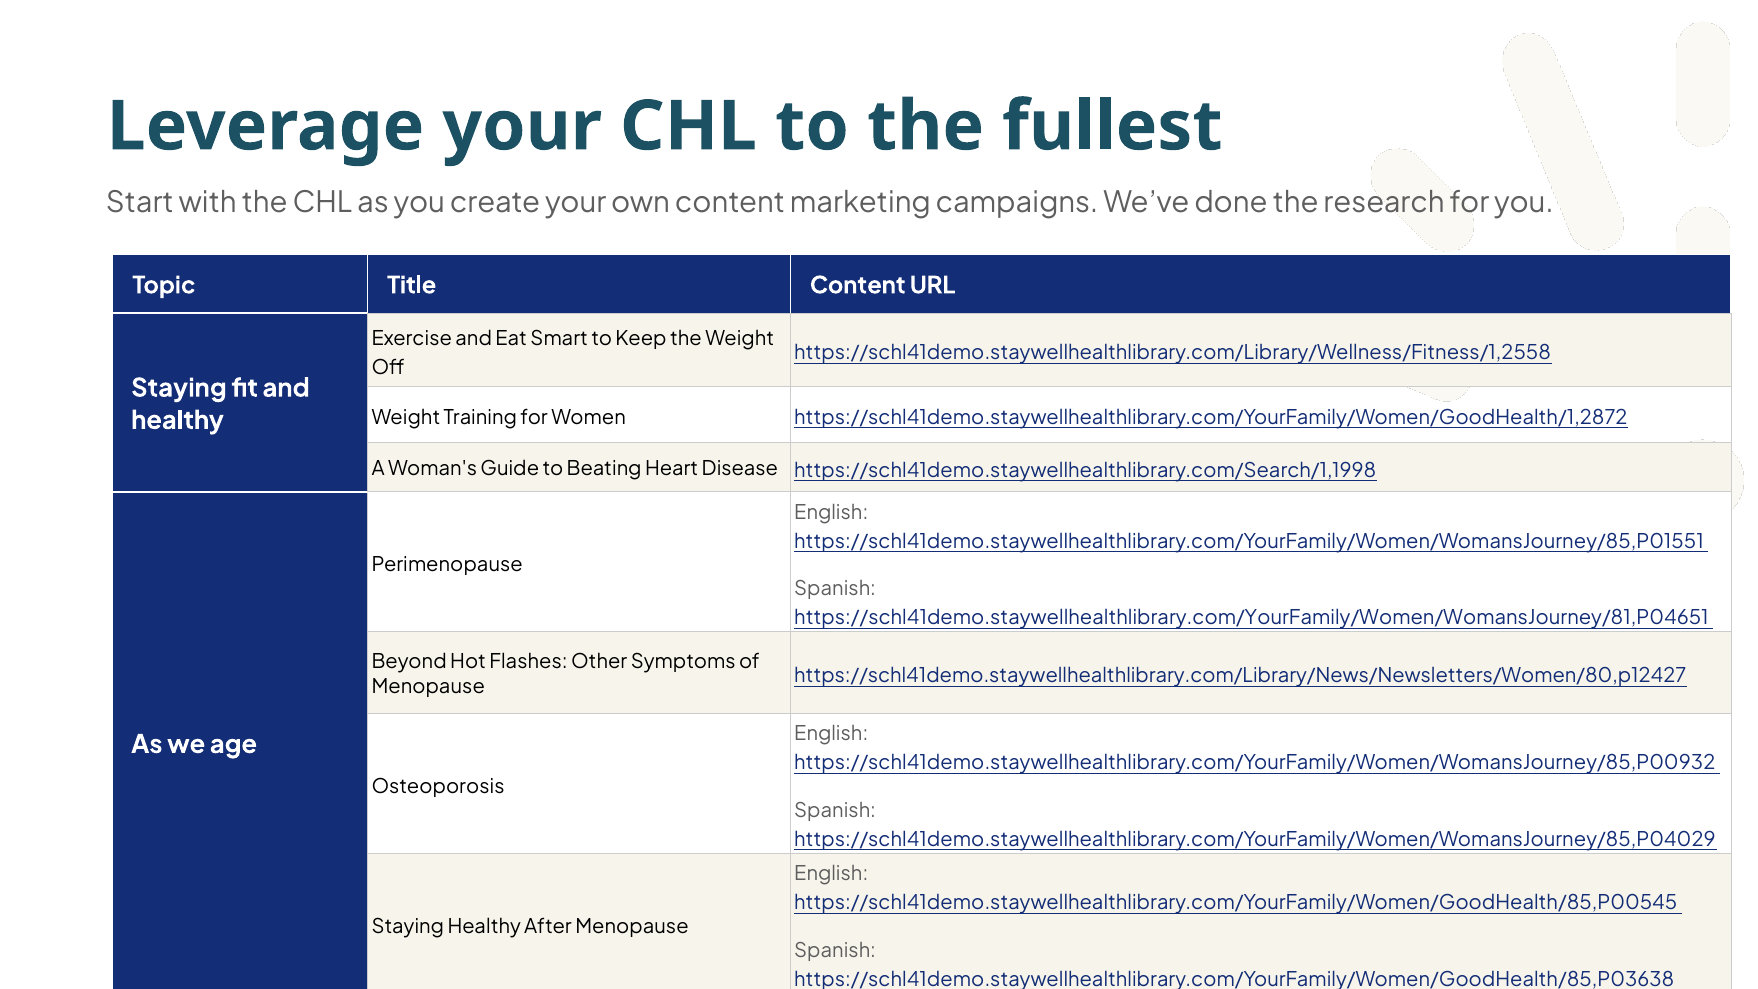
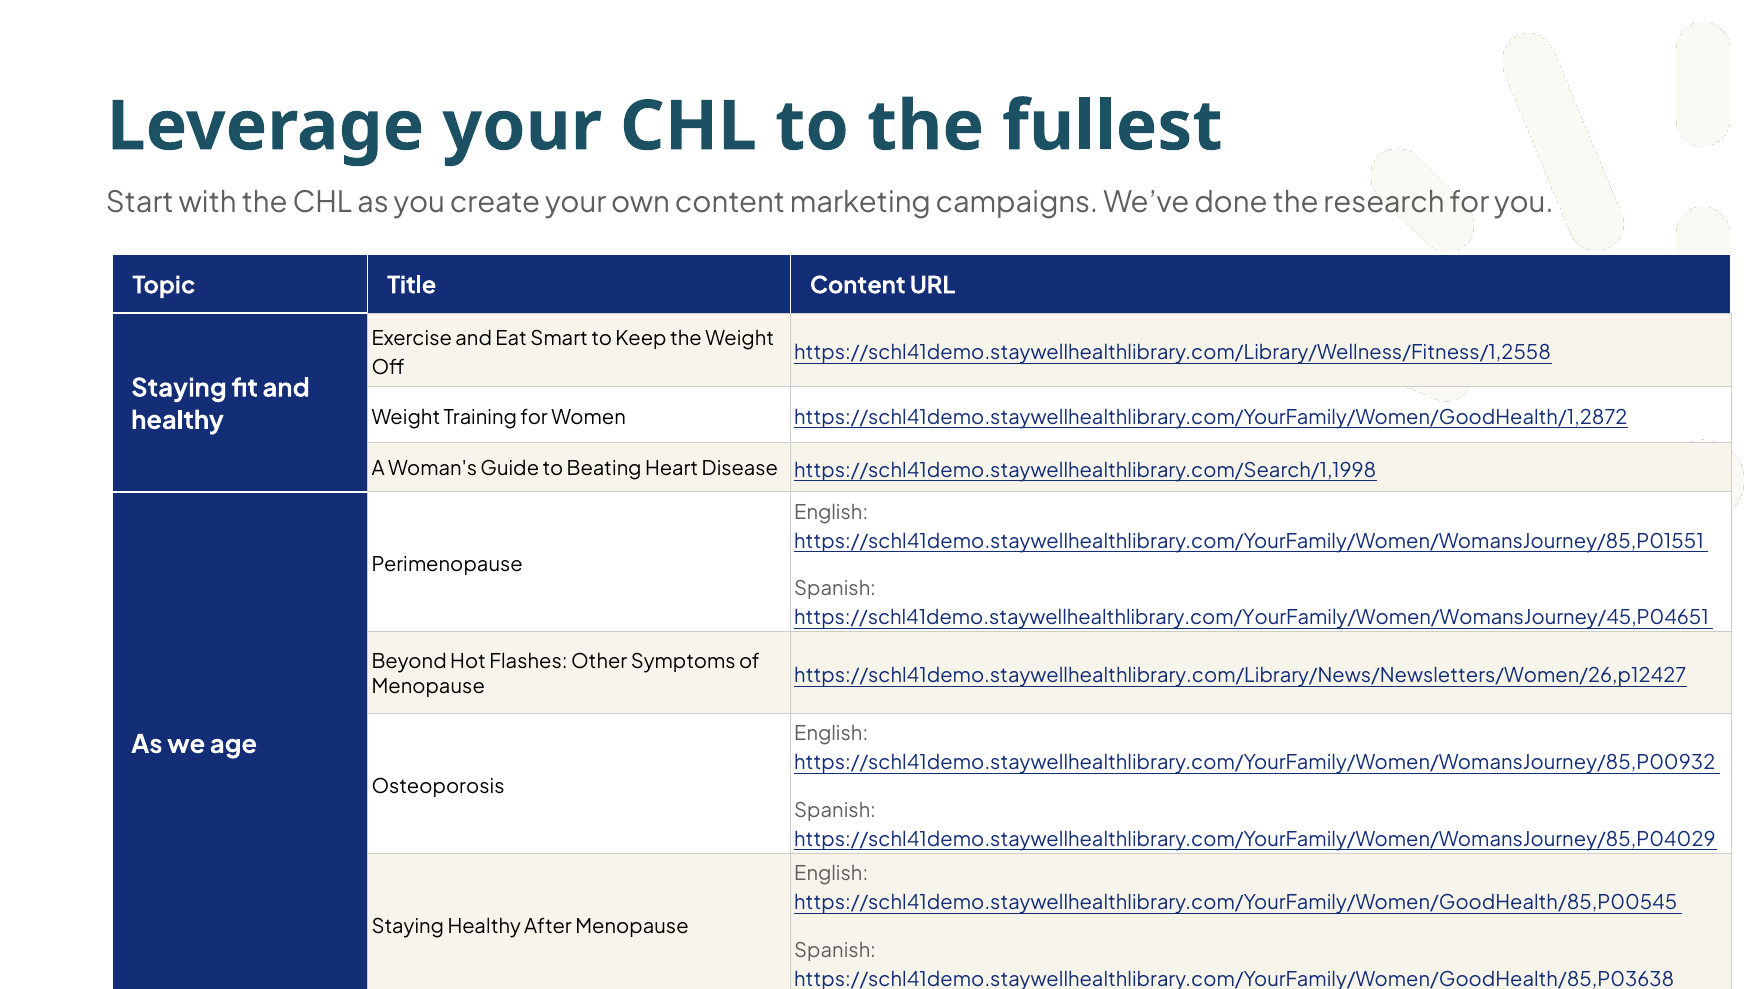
https://schl41demo.staywellhealthlibrary.com/YourFamily/Women/WomansJourney/81,P04651: https://schl41demo.staywellhealthlibrary.com/YourFamily/Women/WomansJourney/81,P04651 -> https://schl41demo.staywellhealthlibrary.com/YourFamily/Women/WomansJourney/45,P04651 (1251, 618)
https://schl41demo.staywellhealthlibrary.com/Library/News/Newsletters/Women/80,p12427: https://schl41demo.staywellhealthlibrary.com/Library/News/Newsletters/Women/80,p12427 -> https://schl41demo.staywellhealthlibrary.com/Library/News/Newsletters/Women/26,p12427 (1240, 676)
